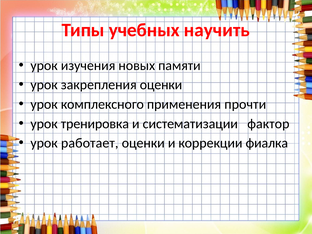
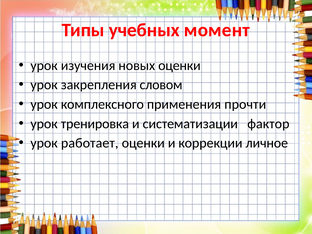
научить: научить -> момент (217, 30)
новых памяти: памяти -> оценки (179, 65)
закрепления оценки: оценки -> словом (161, 85)
фиалка: фиалка -> личное (267, 143)
